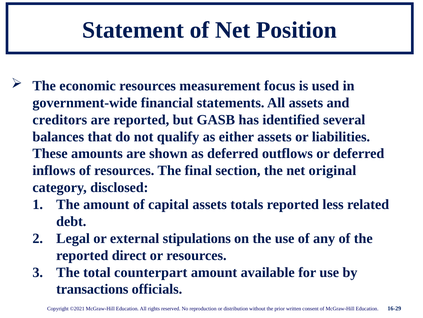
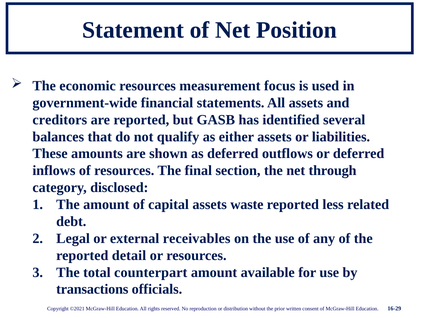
original: original -> through (333, 170)
totals: totals -> waste (247, 204)
stipulations: stipulations -> receivables (197, 238)
direct: direct -> detail (129, 255)
